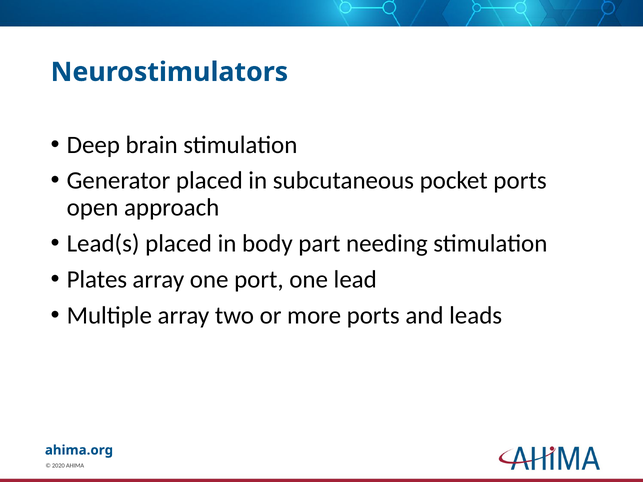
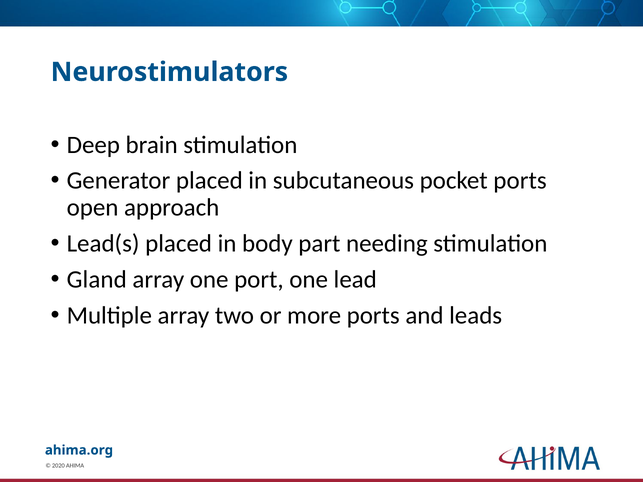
Plates: Plates -> Gland (97, 280)
